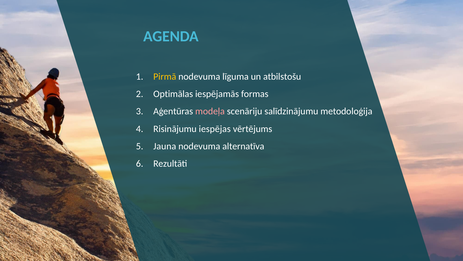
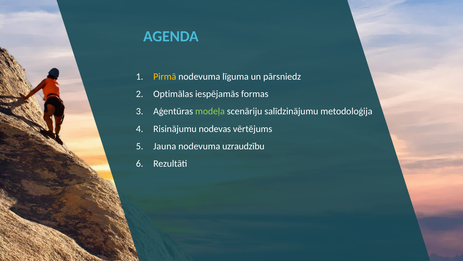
atbilstošu: atbilstošu -> pārsniedz (282, 76)
modeļa colour: pink -> light green (210, 111)
iespējas: iespējas -> nodevas (215, 129)
alternatīva: alternatīva -> uzraudzību (243, 146)
